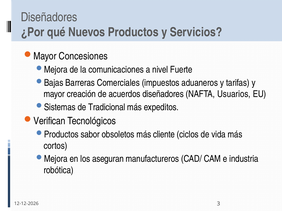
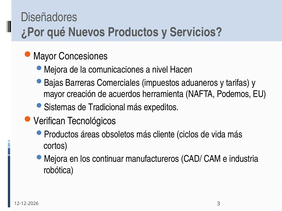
Fuerte: Fuerte -> Hacen (181, 70)
acuerdos diseñadores: diseñadores -> herramienta (163, 94)
Usuarios: Usuarios -> Podemos (234, 94)
sabor: sabor -> áreas (90, 135)
aseguran: aseguran -> continuar (108, 159)
